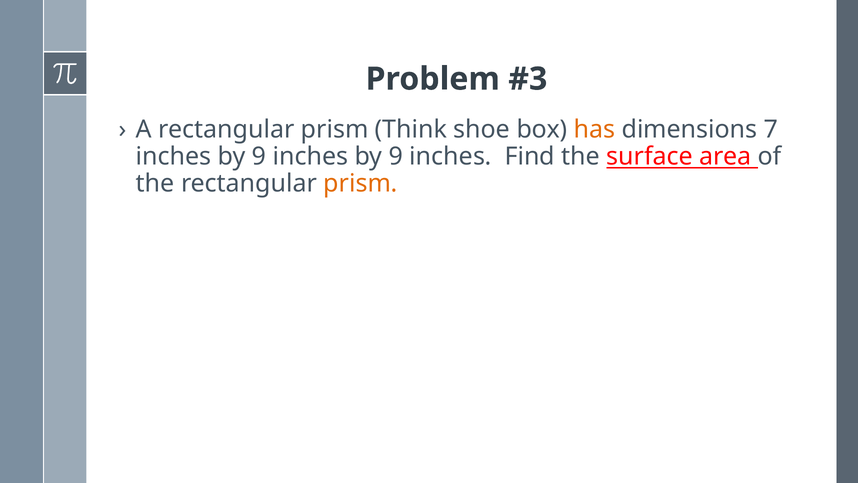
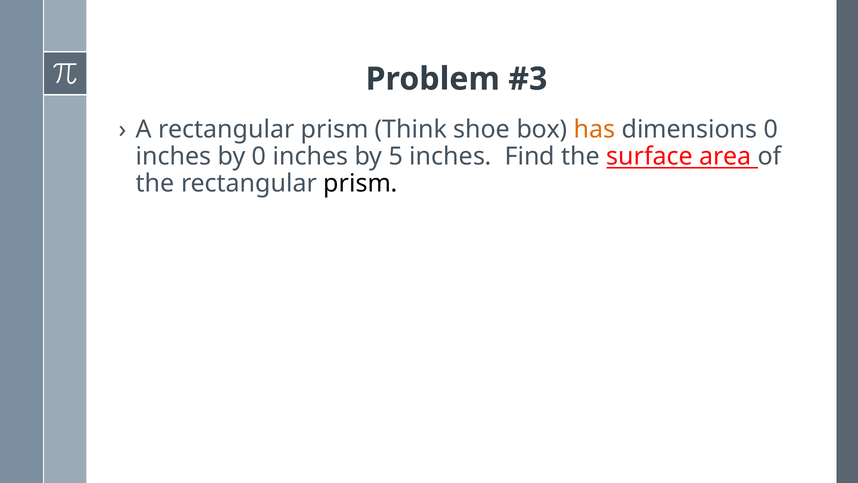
dimensions 7: 7 -> 0 (771, 129)
9: 9 -> 0 (259, 156)
9: 9 -> 5 (396, 156)
prism colour: orange -> black (361, 183)
